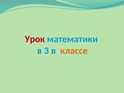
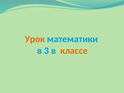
Урок colour: red -> orange (35, 39)
